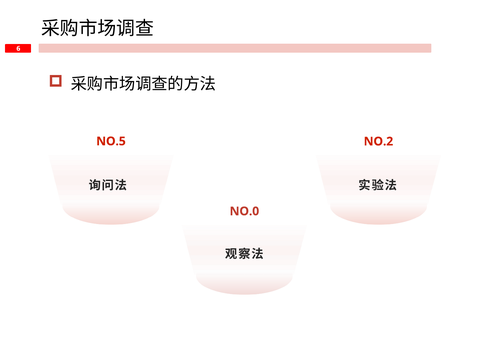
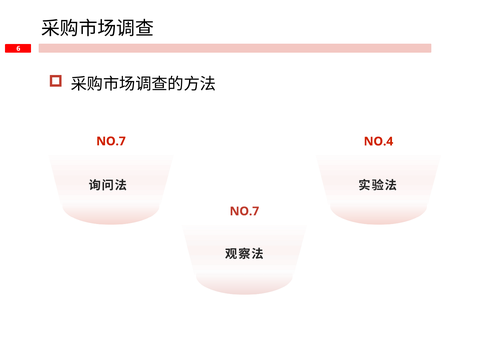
NO.5: NO.5 -> NO.7 (111, 141)
NO.2: NO.2 -> NO.4 (378, 141)
NO.0: NO.0 -> NO.7 (244, 211)
